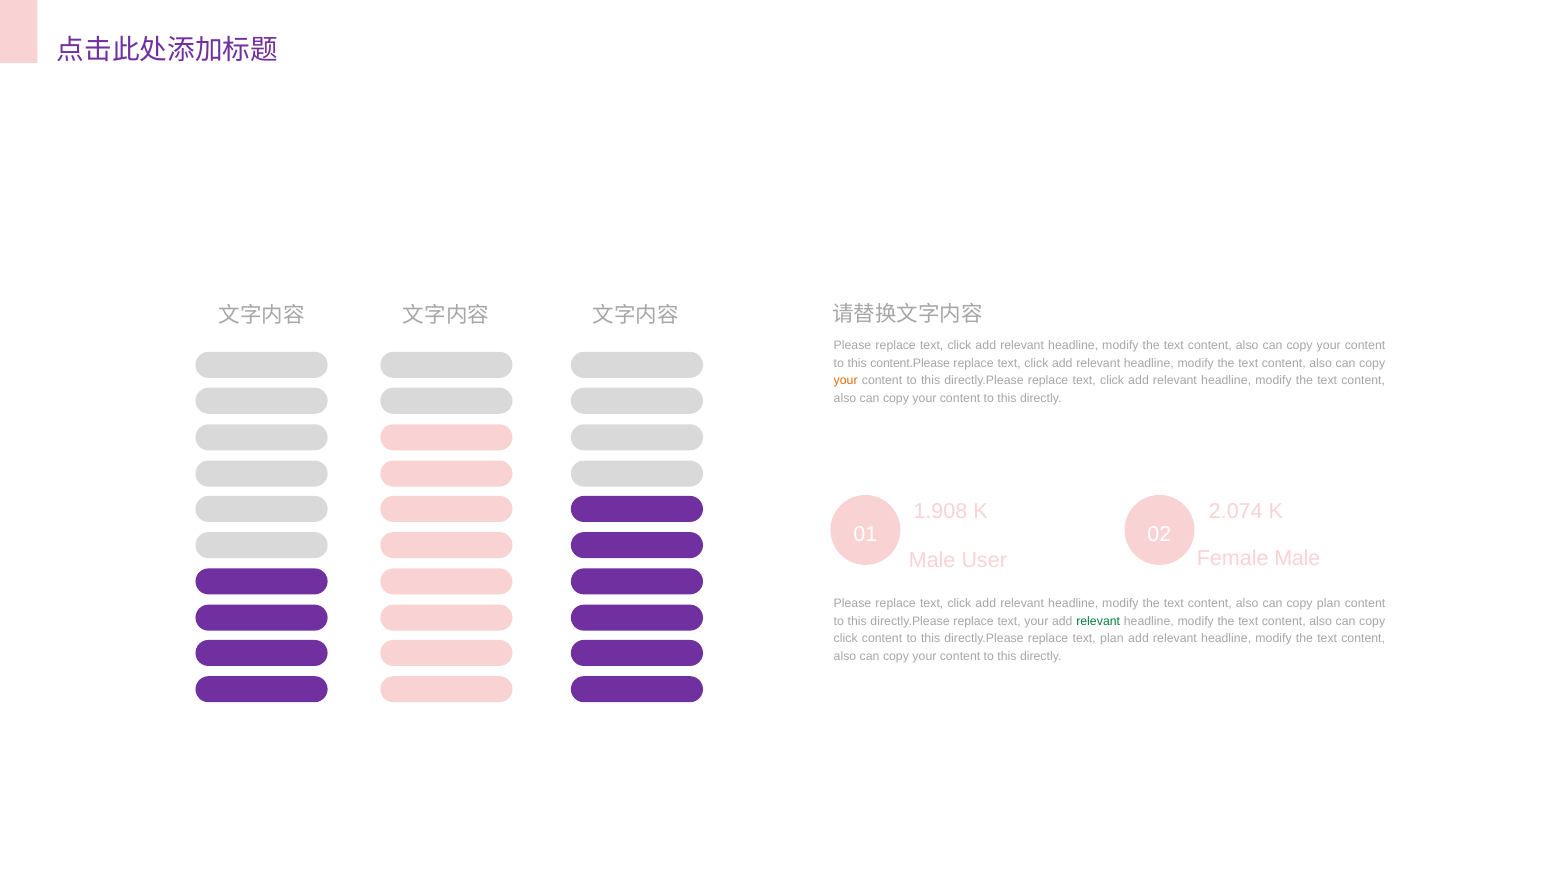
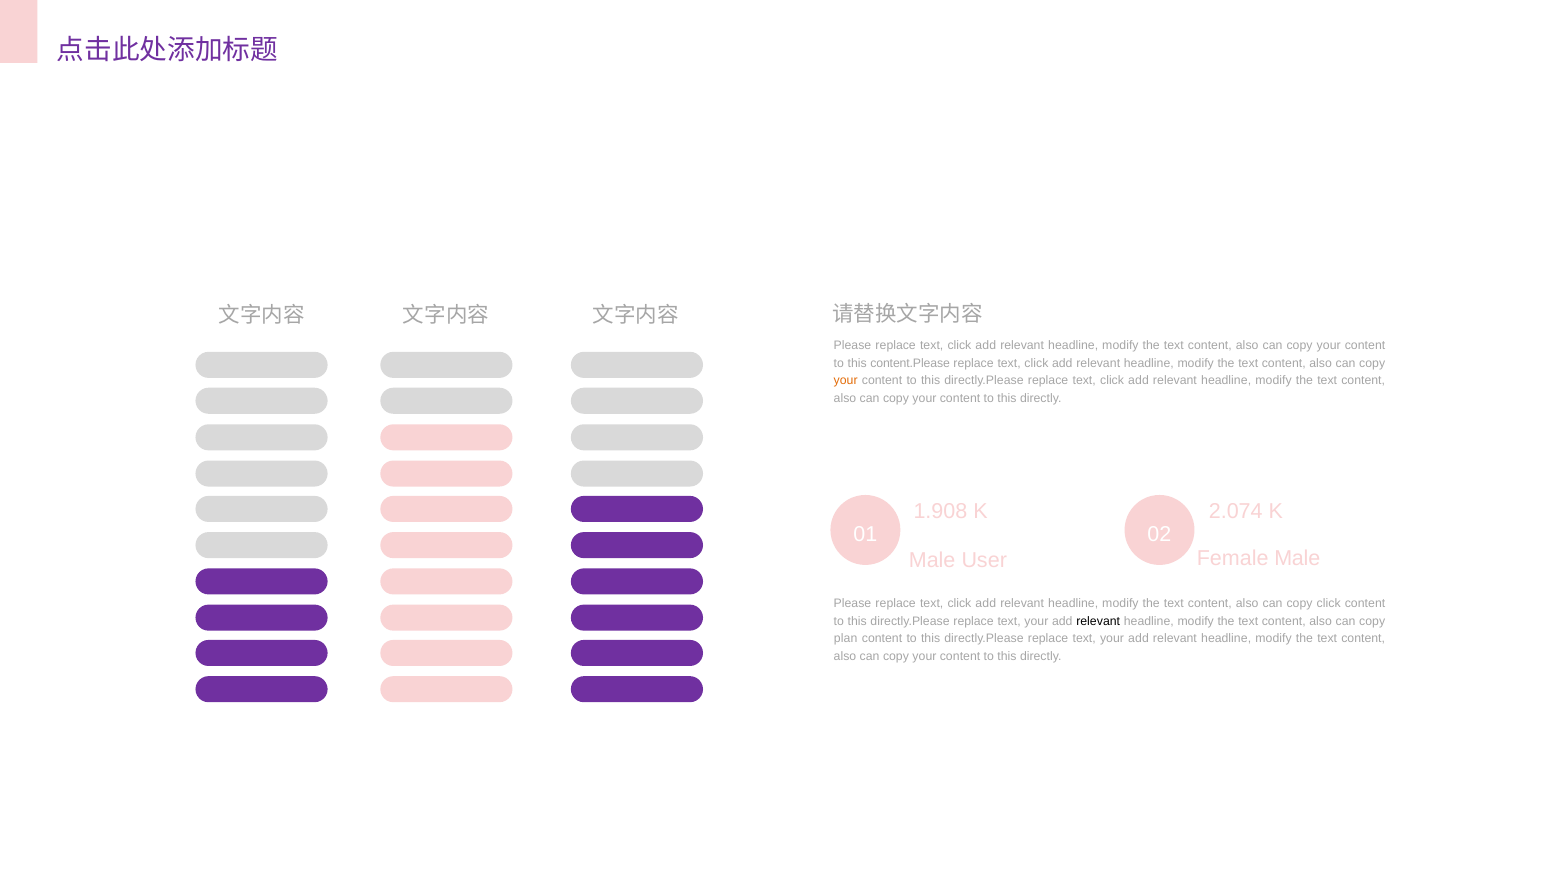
copy plan: plan -> click (1329, 603)
relevant colour: green -> black (1098, 621)
click: click -> plan (846, 639)
plan: plan -> your (1112, 639)
